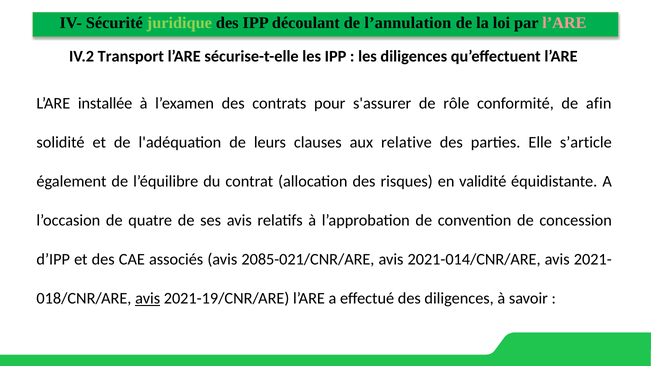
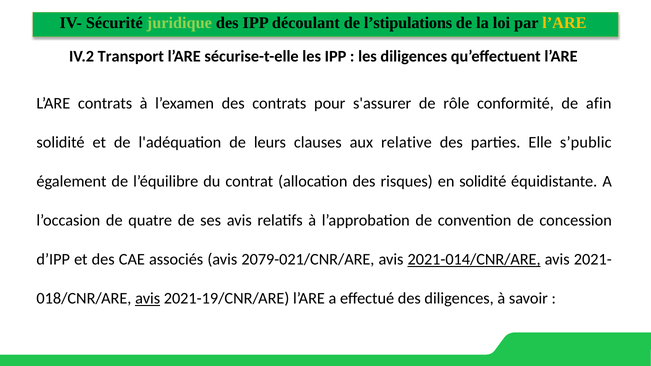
l’annulation: l’annulation -> l’stipulations (408, 23)
l’ARE colour: pink -> yellow (564, 23)
L’ARE installée: installée -> contrats (105, 103)
s’article: s’article -> s’public (586, 143)
en validité: validité -> solidité (483, 182)
2085-021/CNR/ARE: 2085-021/CNR/ARE -> 2079-021/CNR/ARE (308, 260)
2021-014/CNR/ARE underline: none -> present (474, 260)
